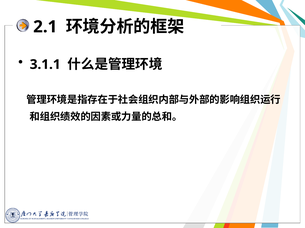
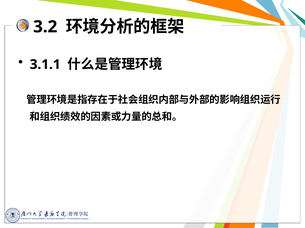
2.1: 2.1 -> 3.2 (45, 27)
